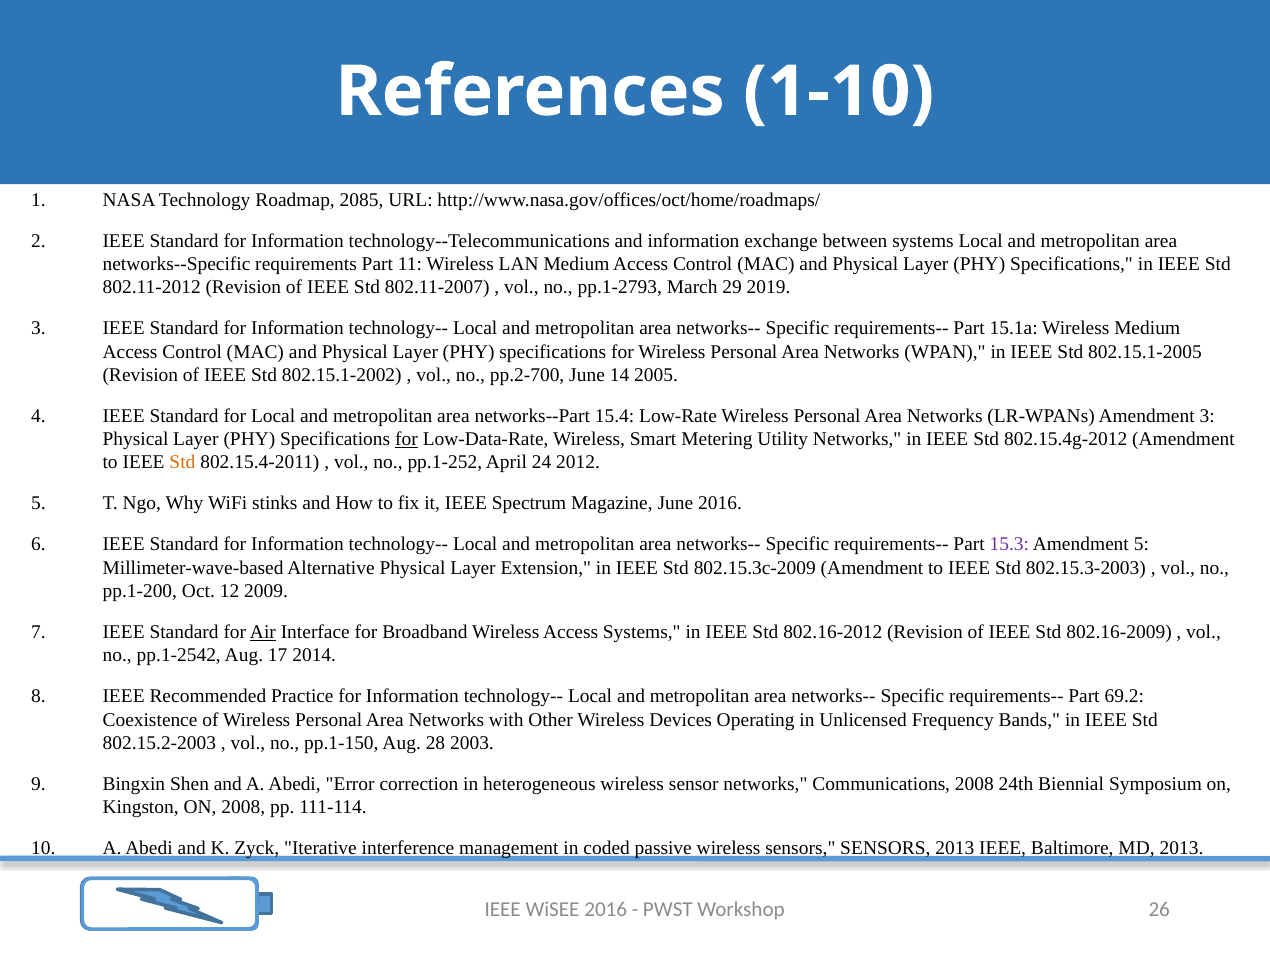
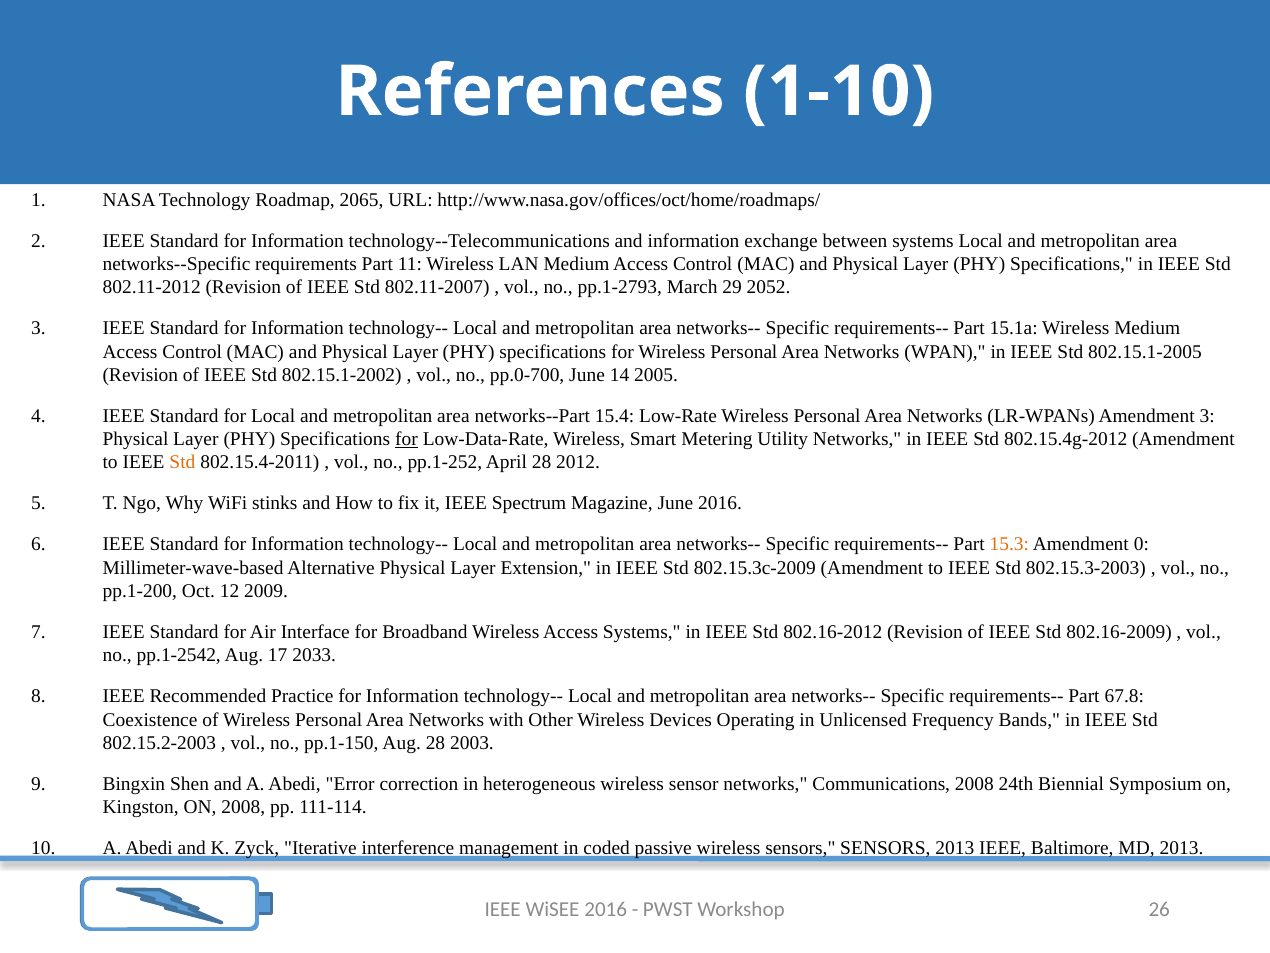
2085: 2085 -> 2065 (362, 200)
2019: 2019 -> 2052 (769, 287)
pp.2-700: pp.2-700 -> pp.0-700 (527, 375)
April 24: 24 -> 28 (542, 462)
15.3 colour: purple -> orange (1009, 544)
Amendment 5: 5 -> 0 (1141, 544)
Air underline: present -> none (263, 632)
2014: 2014 -> 2033 (314, 655)
69.2: 69.2 -> 67.8 (1124, 696)
